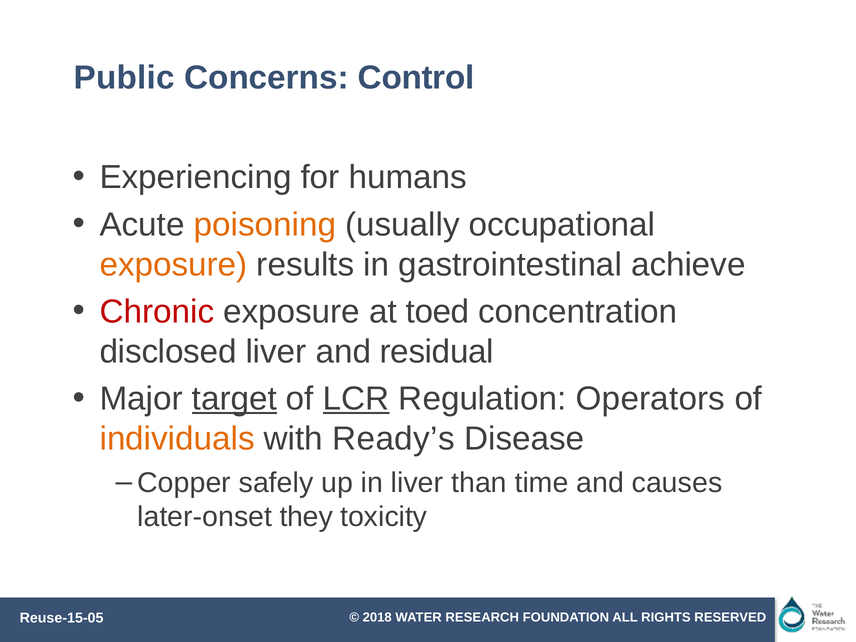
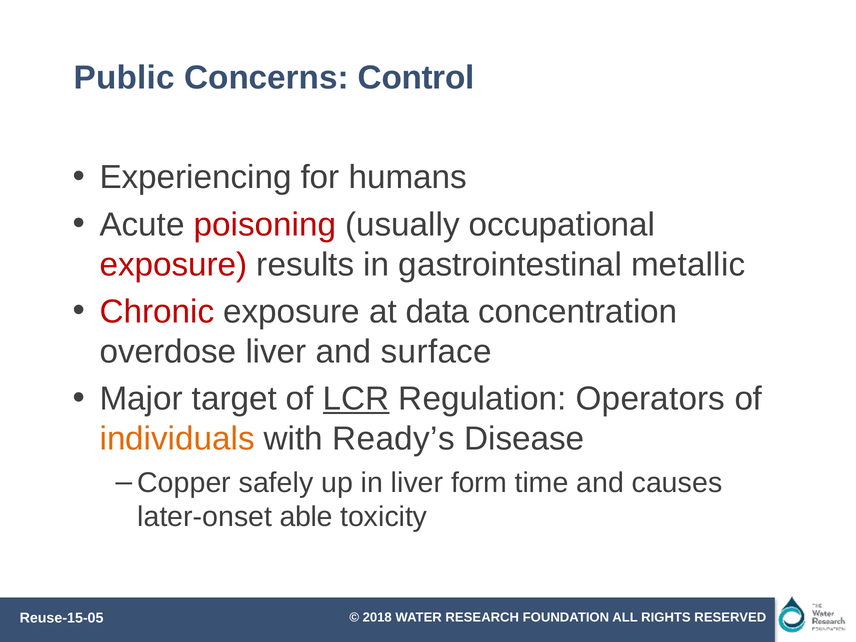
poisoning colour: orange -> red (265, 225)
exposure colour: orange -> red (174, 265)
achieve: achieve -> metallic (688, 265)
toed: toed -> data (438, 312)
disclosed: disclosed -> overdose (168, 352)
residual: residual -> surface (436, 352)
target underline: present -> none (234, 399)
than: than -> form (479, 483)
they: they -> able (306, 517)
